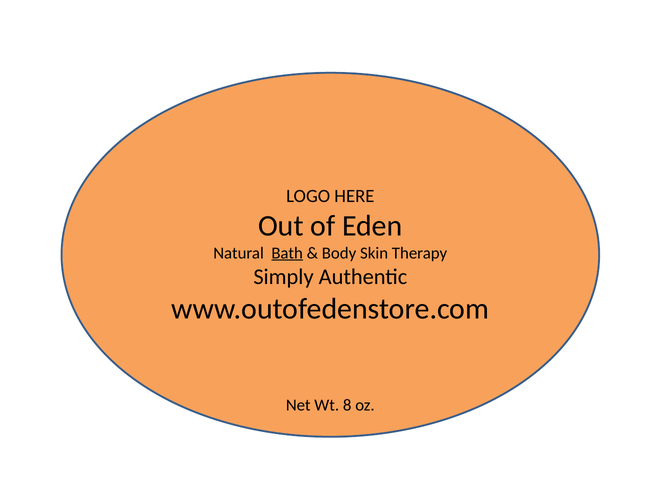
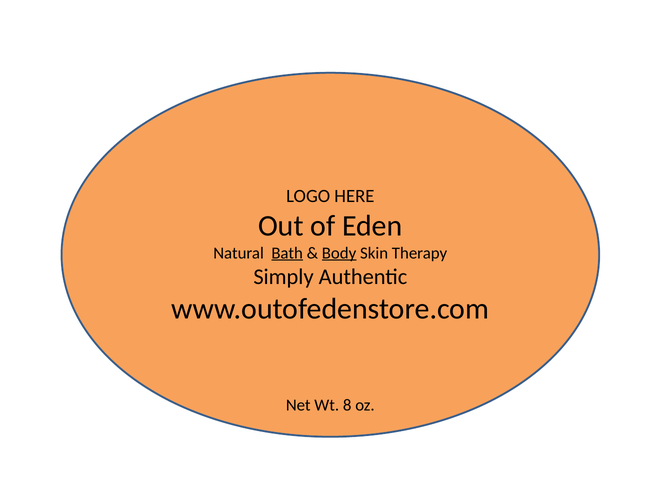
Body underline: none -> present (339, 253)
